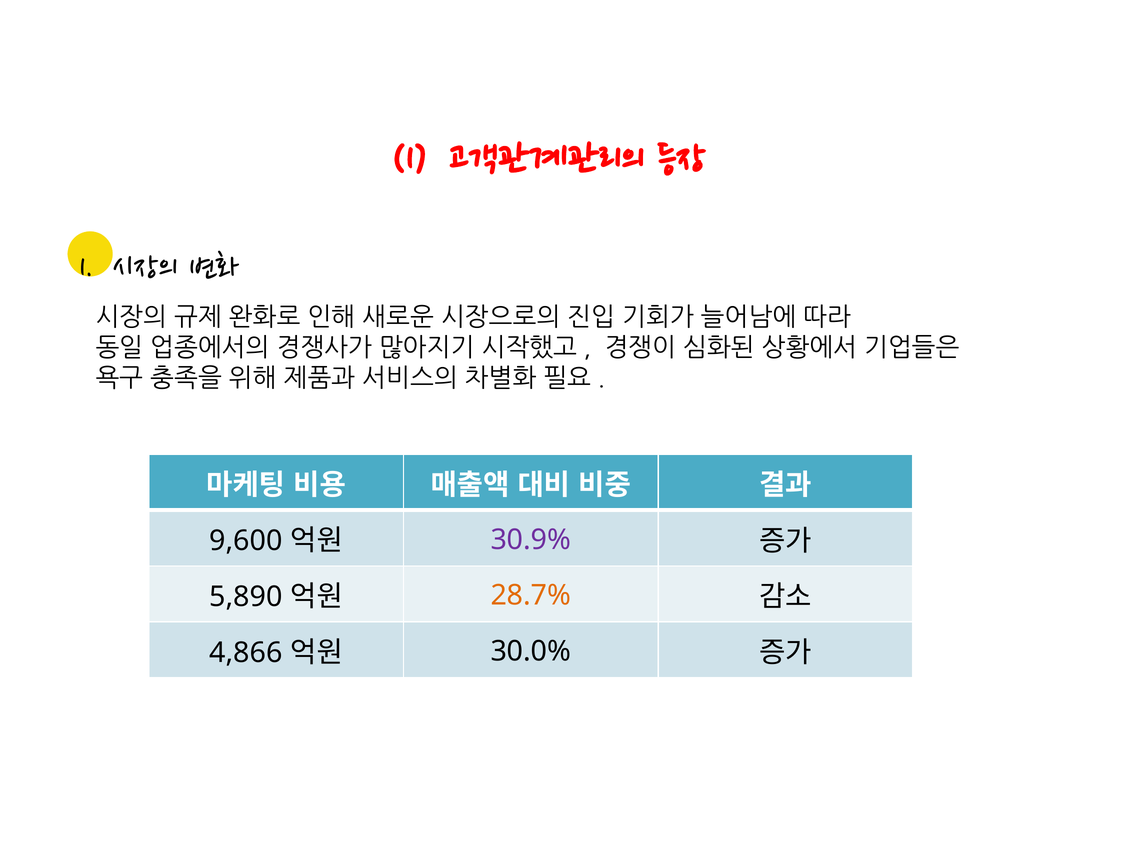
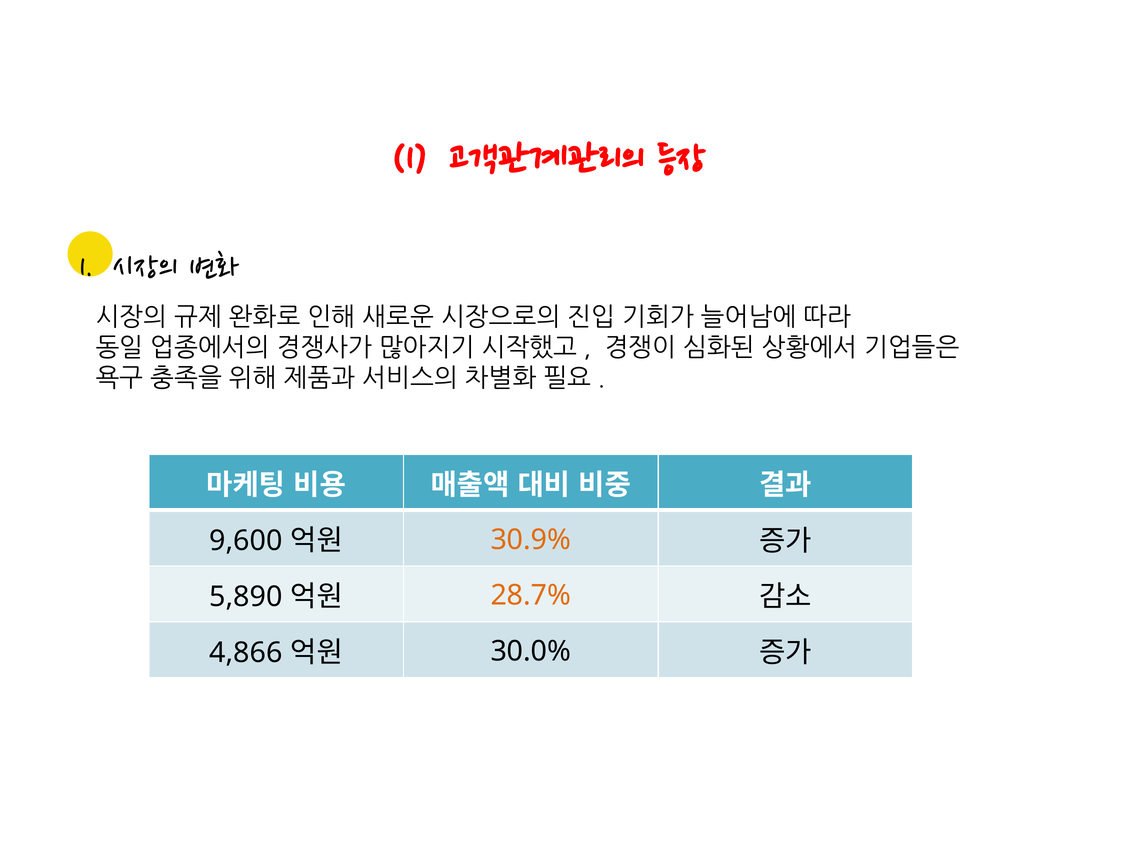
30.9% colour: purple -> orange (531, 539)
